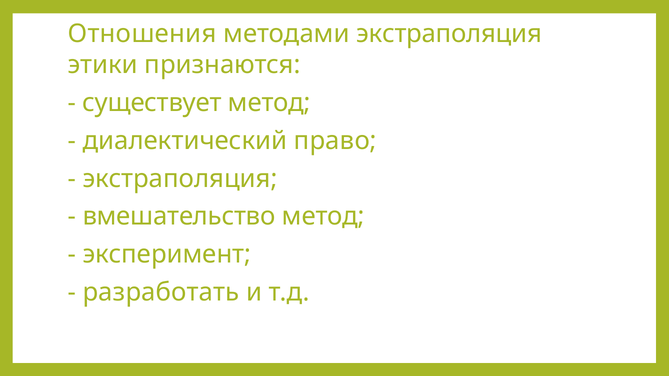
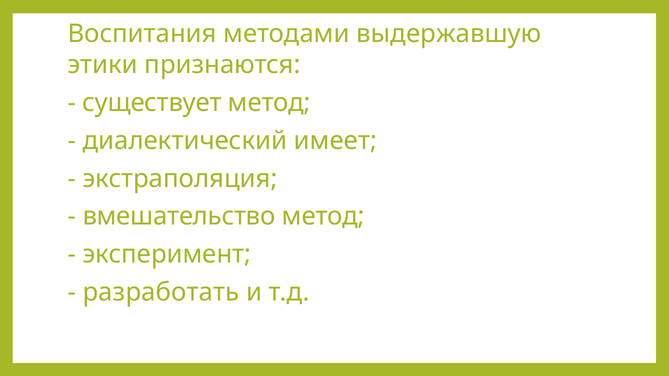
Отношения: Отношения -> Воспитания (142, 34)
методами экстраполяция: экстраполяция -> выдержавшую (449, 34)
право: право -> имеет (335, 141)
